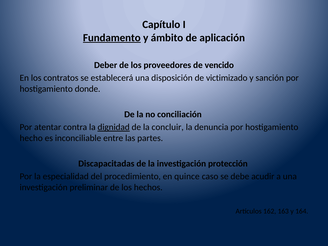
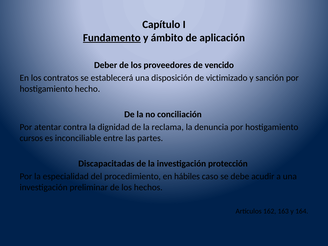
donde: donde -> hecho (87, 89)
dignidad underline: present -> none (114, 127)
concluir: concluir -> reclama (168, 127)
hecho: hecho -> cursos (31, 138)
quince: quince -> hábiles (187, 176)
